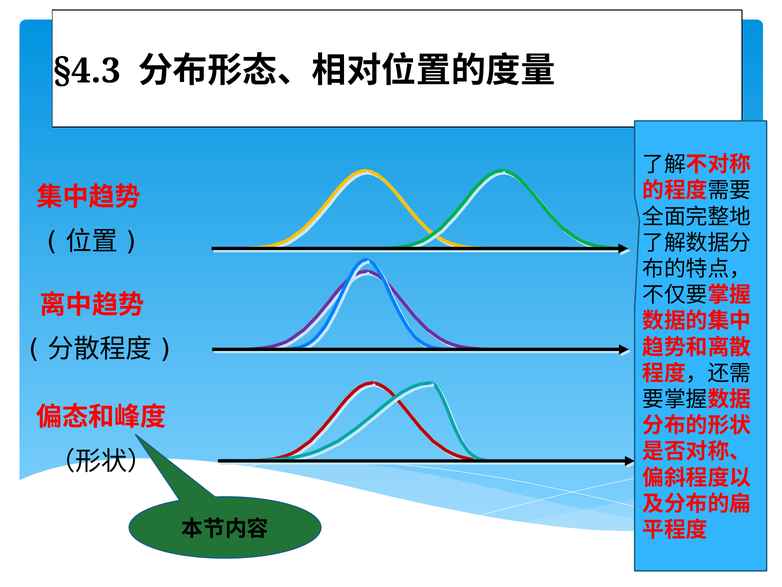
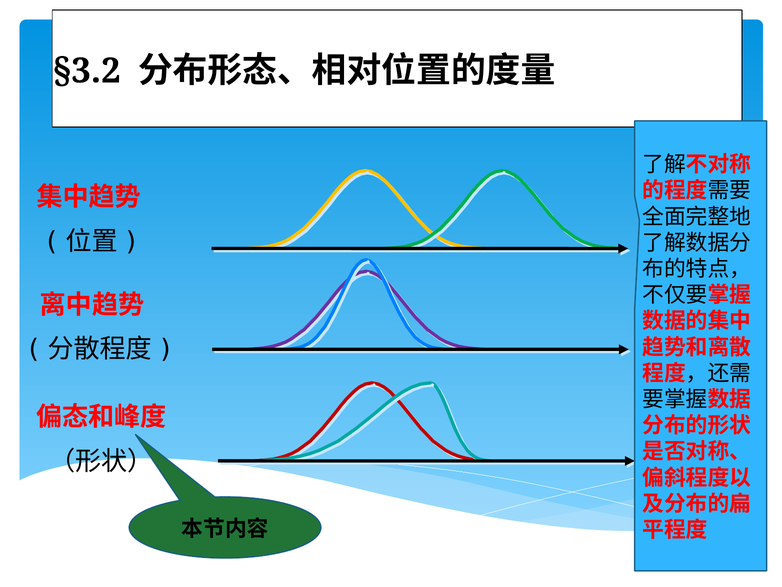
§4.3: §4.3 -> §3.2 (86, 71)
